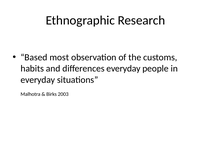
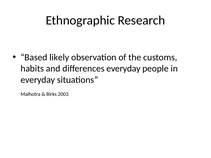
most: most -> likely (59, 57)
